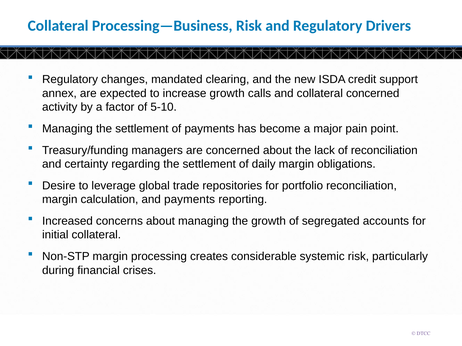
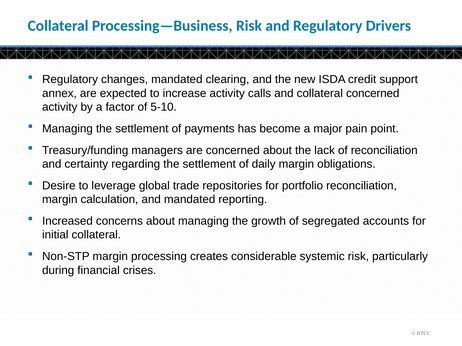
increase growth: growth -> activity (227, 93)
and payments: payments -> mandated (190, 200)
